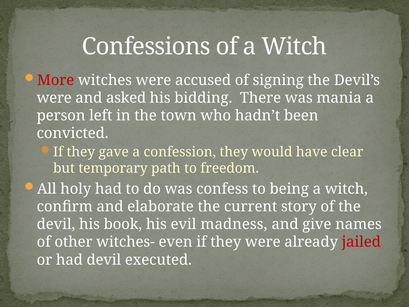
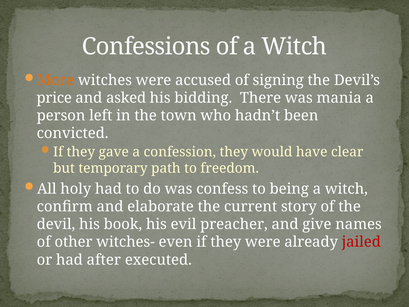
More colour: red -> orange (56, 80)
were: were -> price (54, 98)
madness: madness -> preacher (234, 224)
had devil: devil -> after (104, 260)
